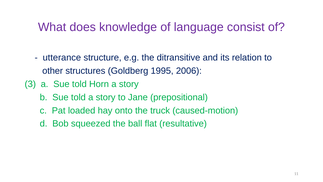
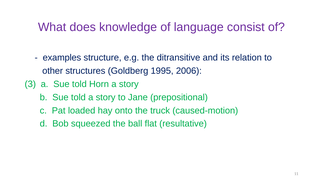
utterance: utterance -> examples (62, 58)
